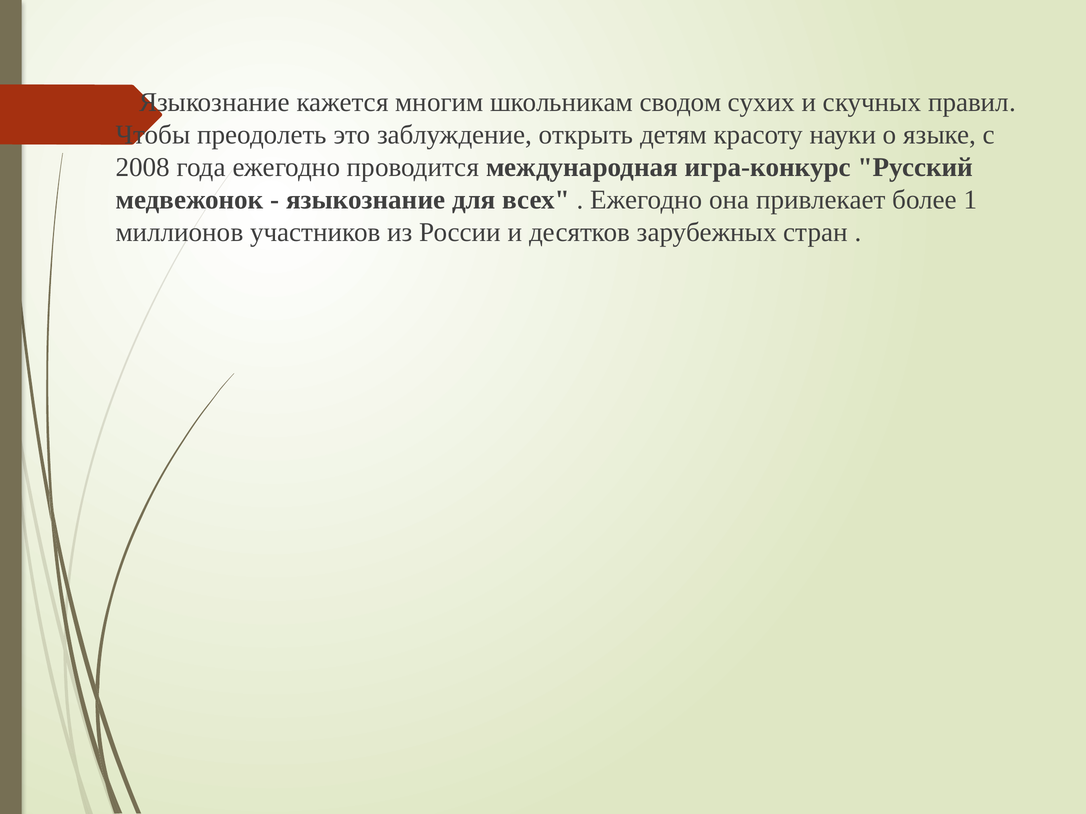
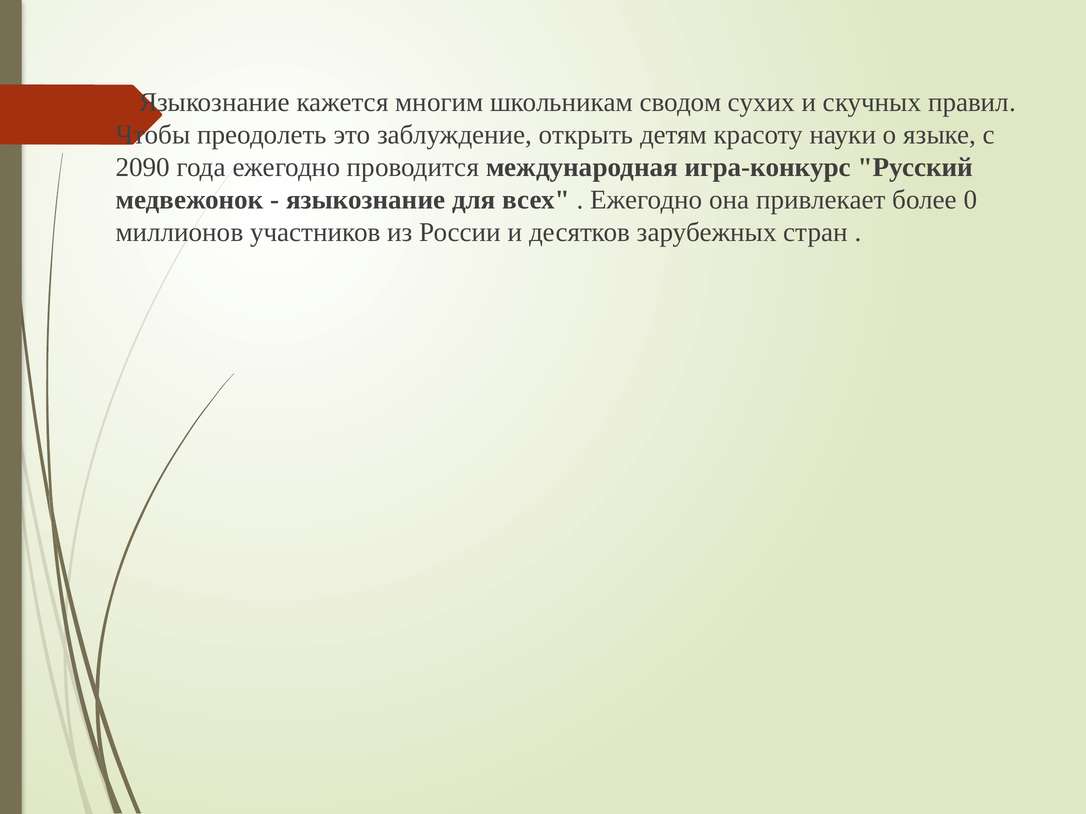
2008: 2008 -> 2090 (143, 167)
1: 1 -> 0 (971, 200)
